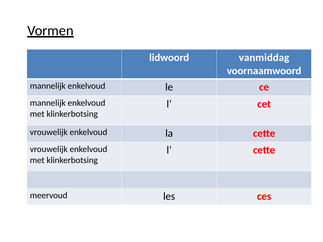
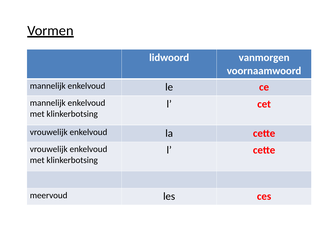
vanmiddag: vanmiddag -> vanmorgen (264, 58)
